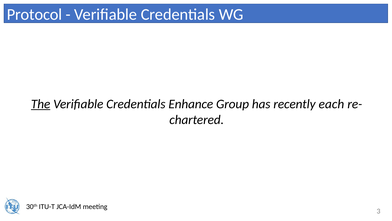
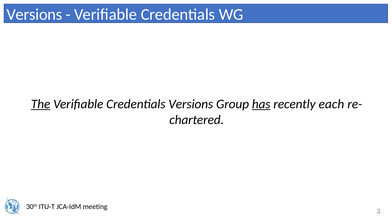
Protocol: Protocol -> Versions (34, 14)
Credentials Enhance: Enhance -> Versions (191, 104)
has underline: none -> present (261, 104)
